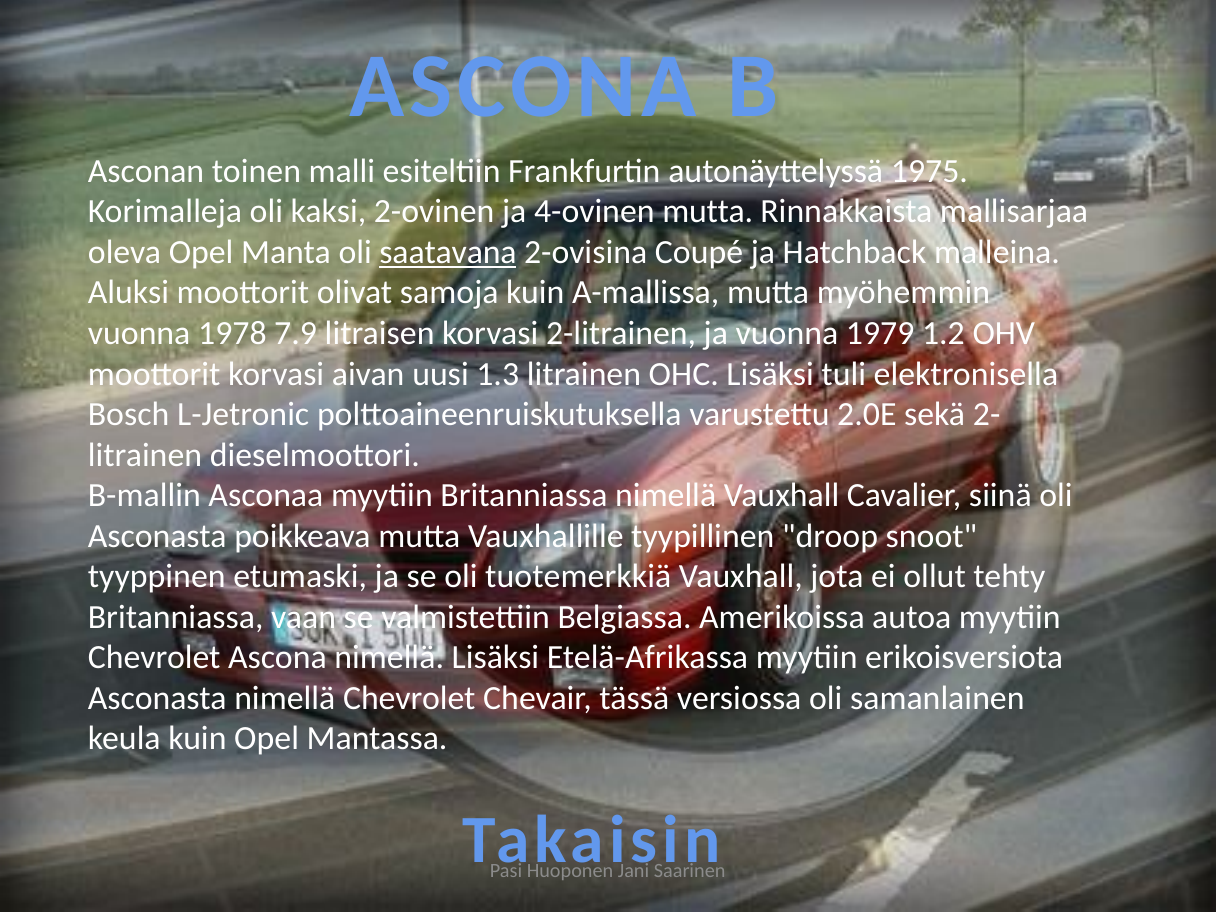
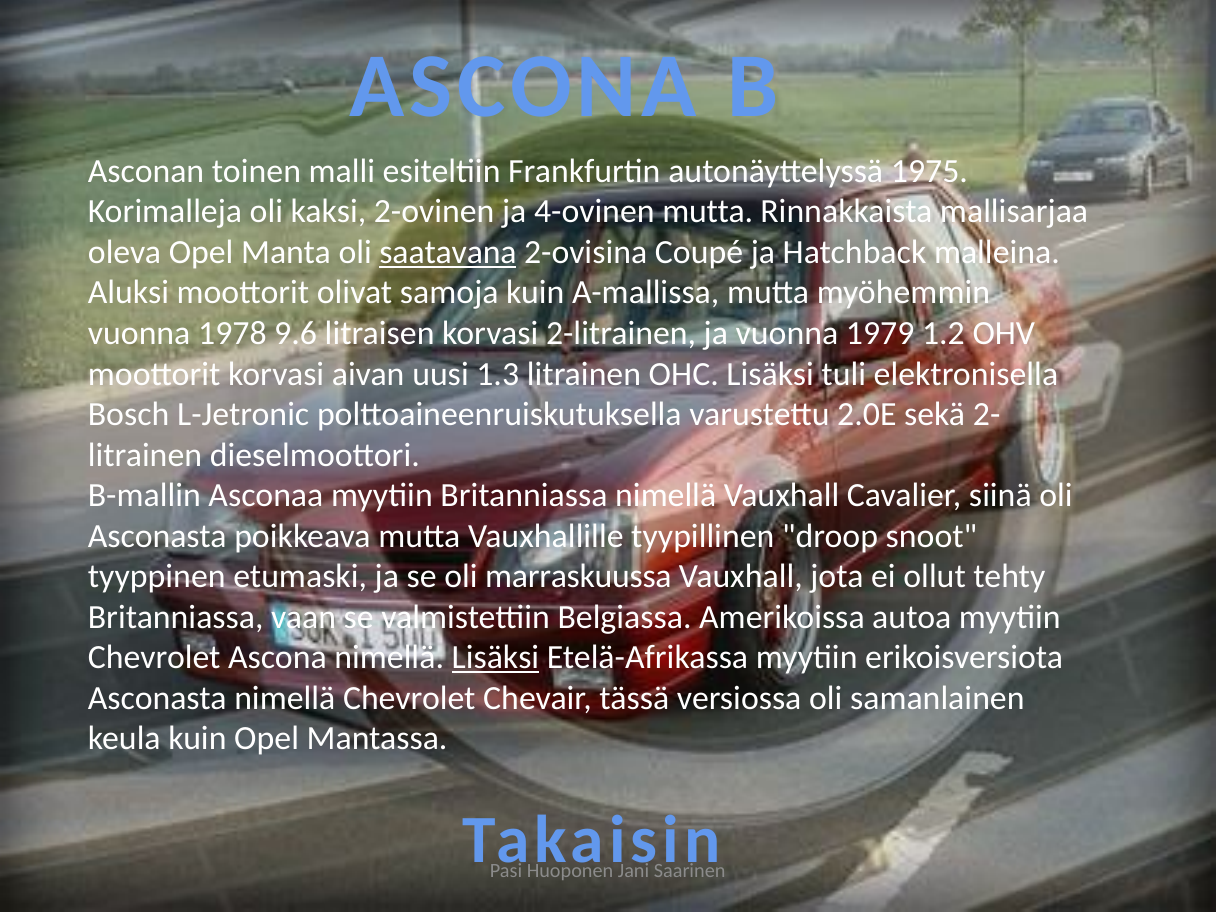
7.9: 7.9 -> 9.6 (296, 333)
tuotemerkkiä: tuotemerkkiä -> marraskuussa (578, 577)
Lisäksi underline: none -> present (495, 658)
